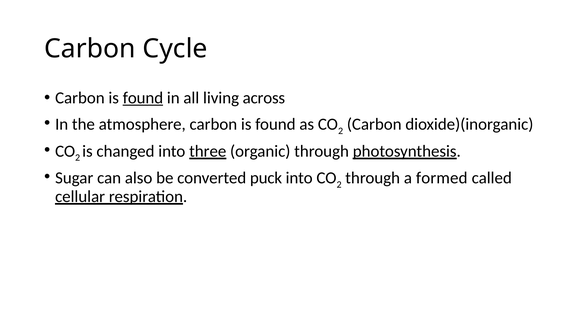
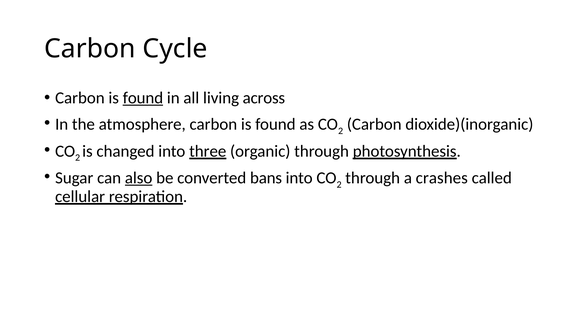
also underline: none -> present (139, 178)
puck: puck -> bans (266, 178)
formed: formed -> crashes (442, 178)
